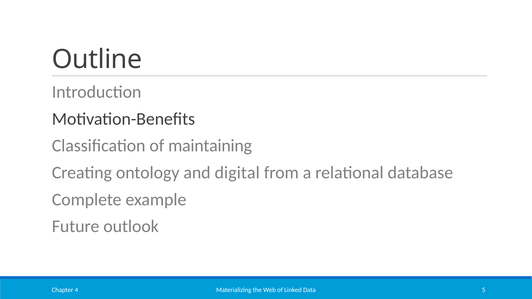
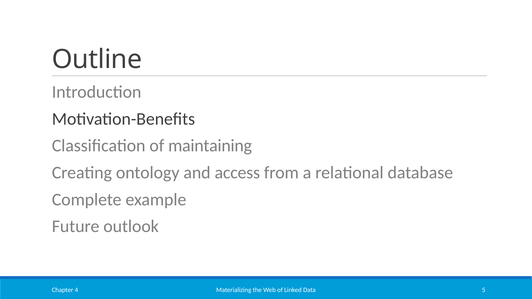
digital: digital -> access (237, 173)
